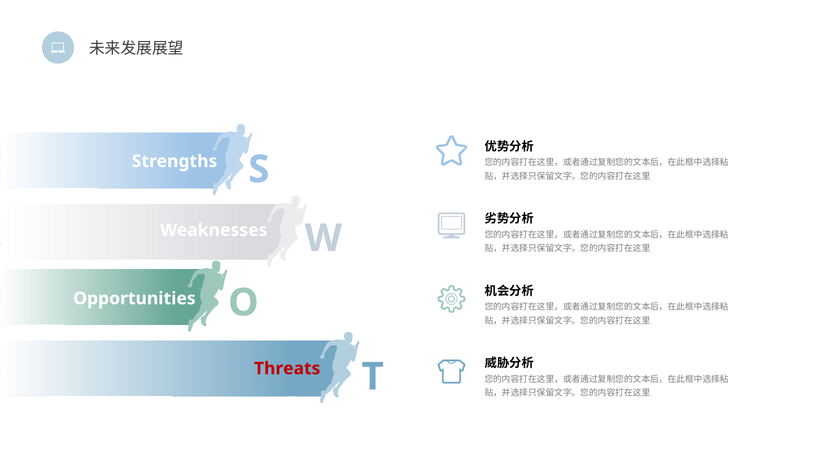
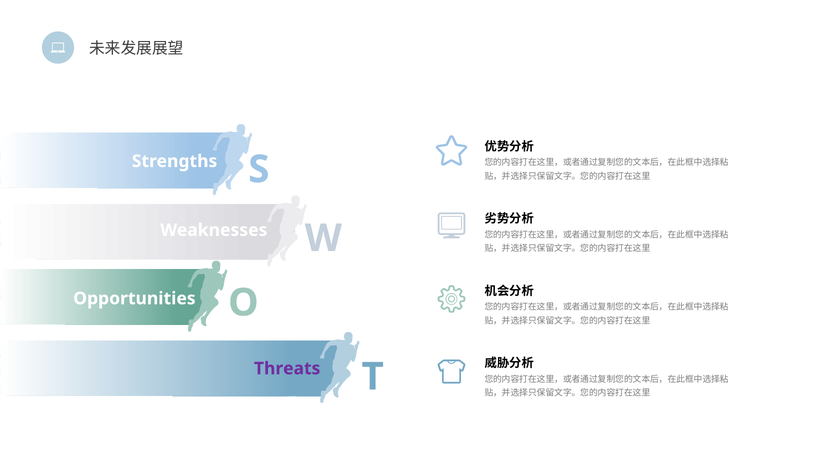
Threats colour: red -> purple (287, 368)
